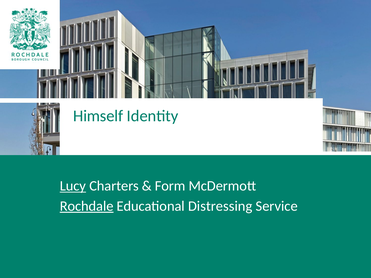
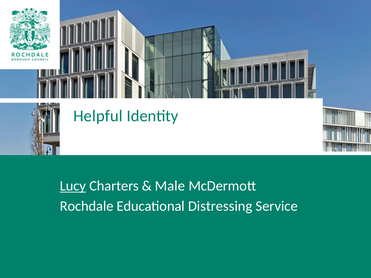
Himself: Himself -> Helpful (98, 116)
Form: Form -> Male (170, 186)
Rochdale underline: present -> none (87, 206)
